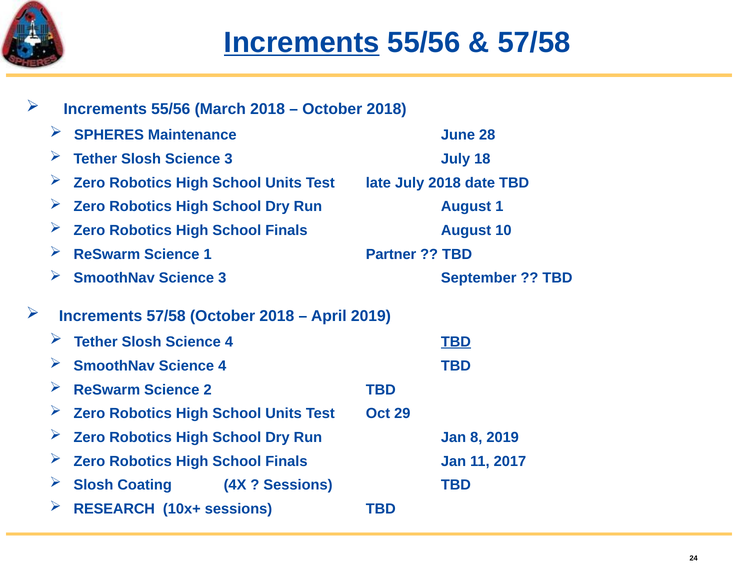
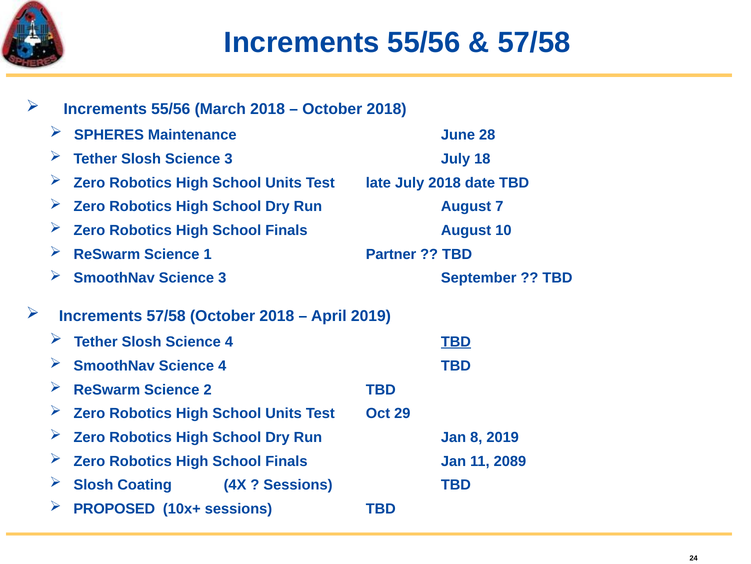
Increments underline: present -> none (302, 43)
August 1: 1 -> 7 (499, 206)
2017: 2017 -> 2089 (510, 461)
RESEARCH: RESEARCH -> PROPOSED (114, 508)
